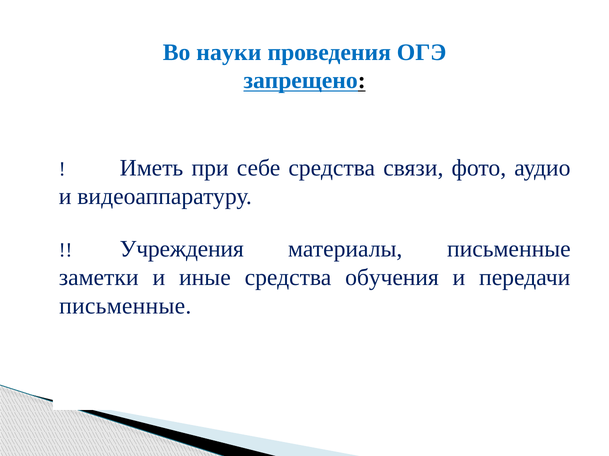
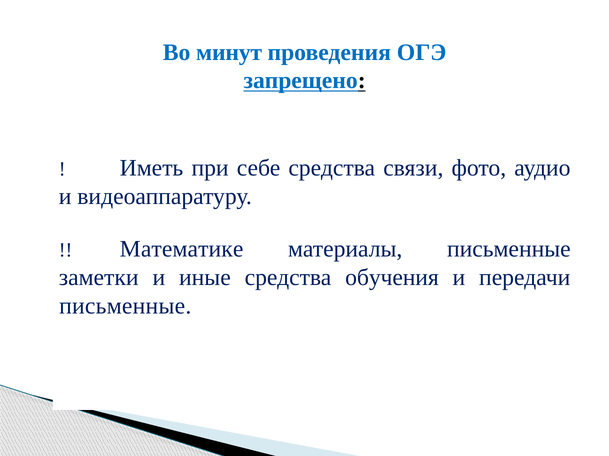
науки: науки -> минут (229, 52)
Учреждения: Учреждения -> Математике (182, 249)
